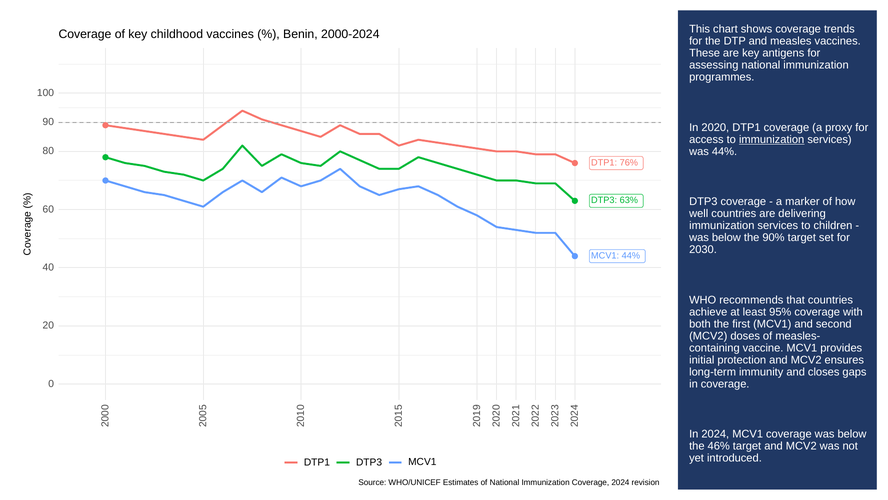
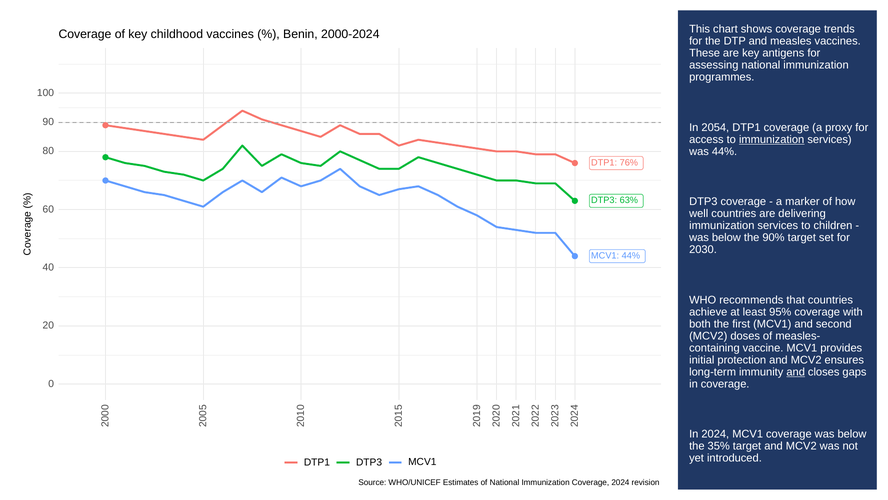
2020: 2020 -> 2054 (715, 127)
and underline: none -> present (796, 371)
46%: 46% -> 35% (719, 446)
